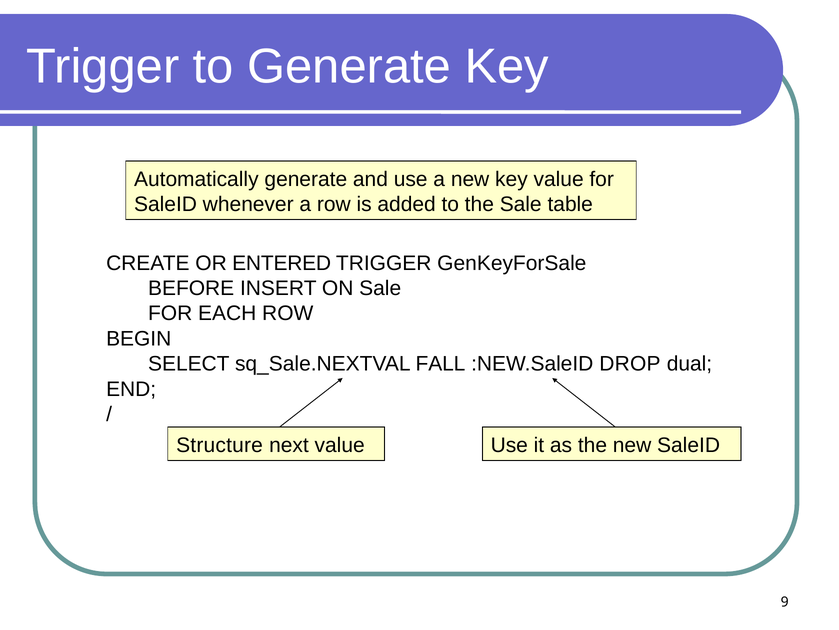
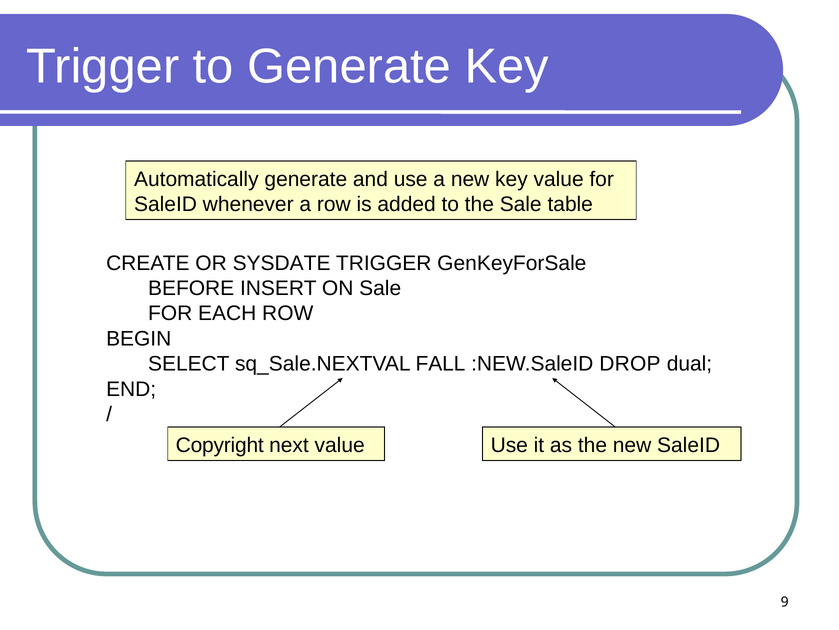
ENTERED: ENTERED -> SYSDATE (282, 263)
Structure: Structure -> Copyright (220, 445)
